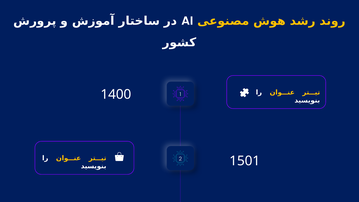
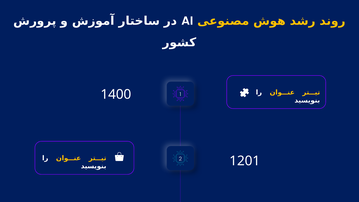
1501: 1501 -> 1201 (245, 161)
